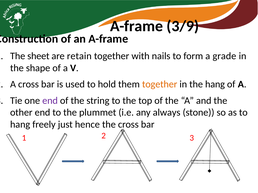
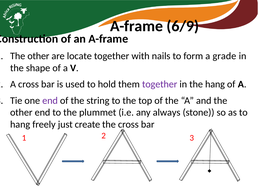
3/9: 3/9 -> 6/9 (183, 26)
sheet: sheet -> other (38, 56)
retain: retain -> locate (79, 56)
together colour: orange -> purple (160, 84)
hence: hence -> create (87, 125)
